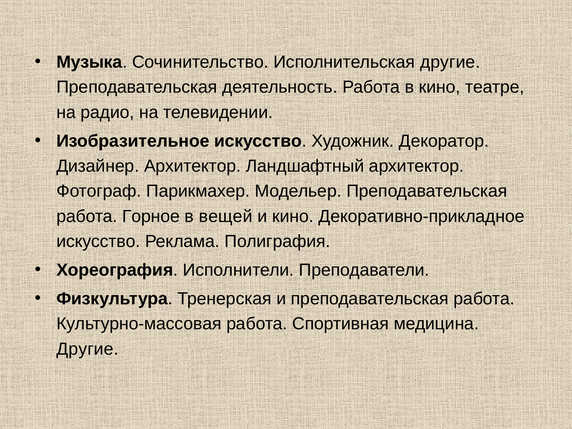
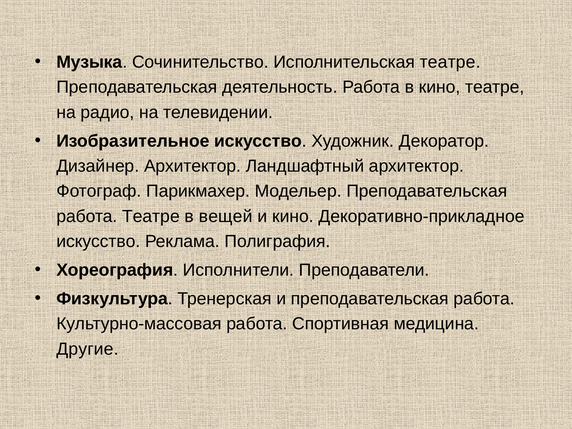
Исполнительская другие: другие -> театре (450, 62)
работа Горное: Горное -> Театре (151, 216)
